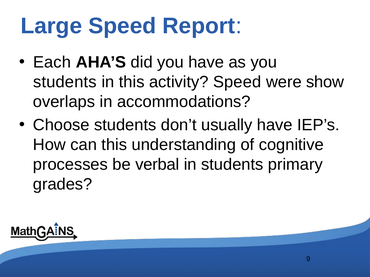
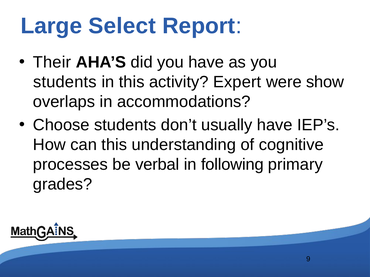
Large Speed: Speed -> Select (122, 26)
Each: Each -> Their (52, 62)
activity Speed: Speed -> Expert (237, 82)
in students: students -> following (232, 165)
